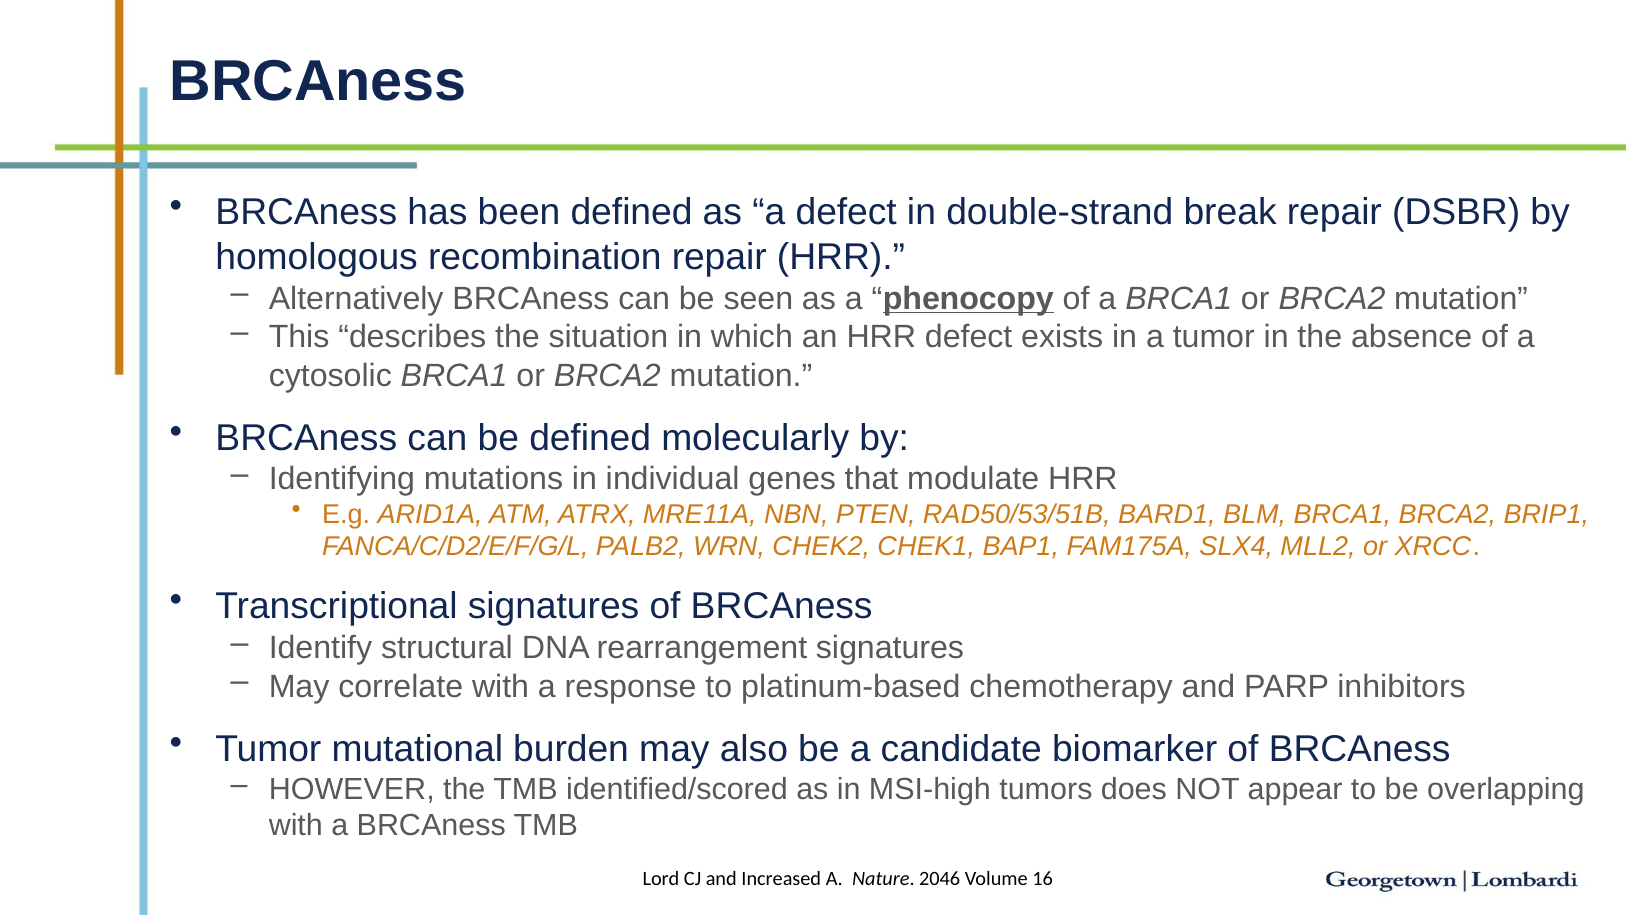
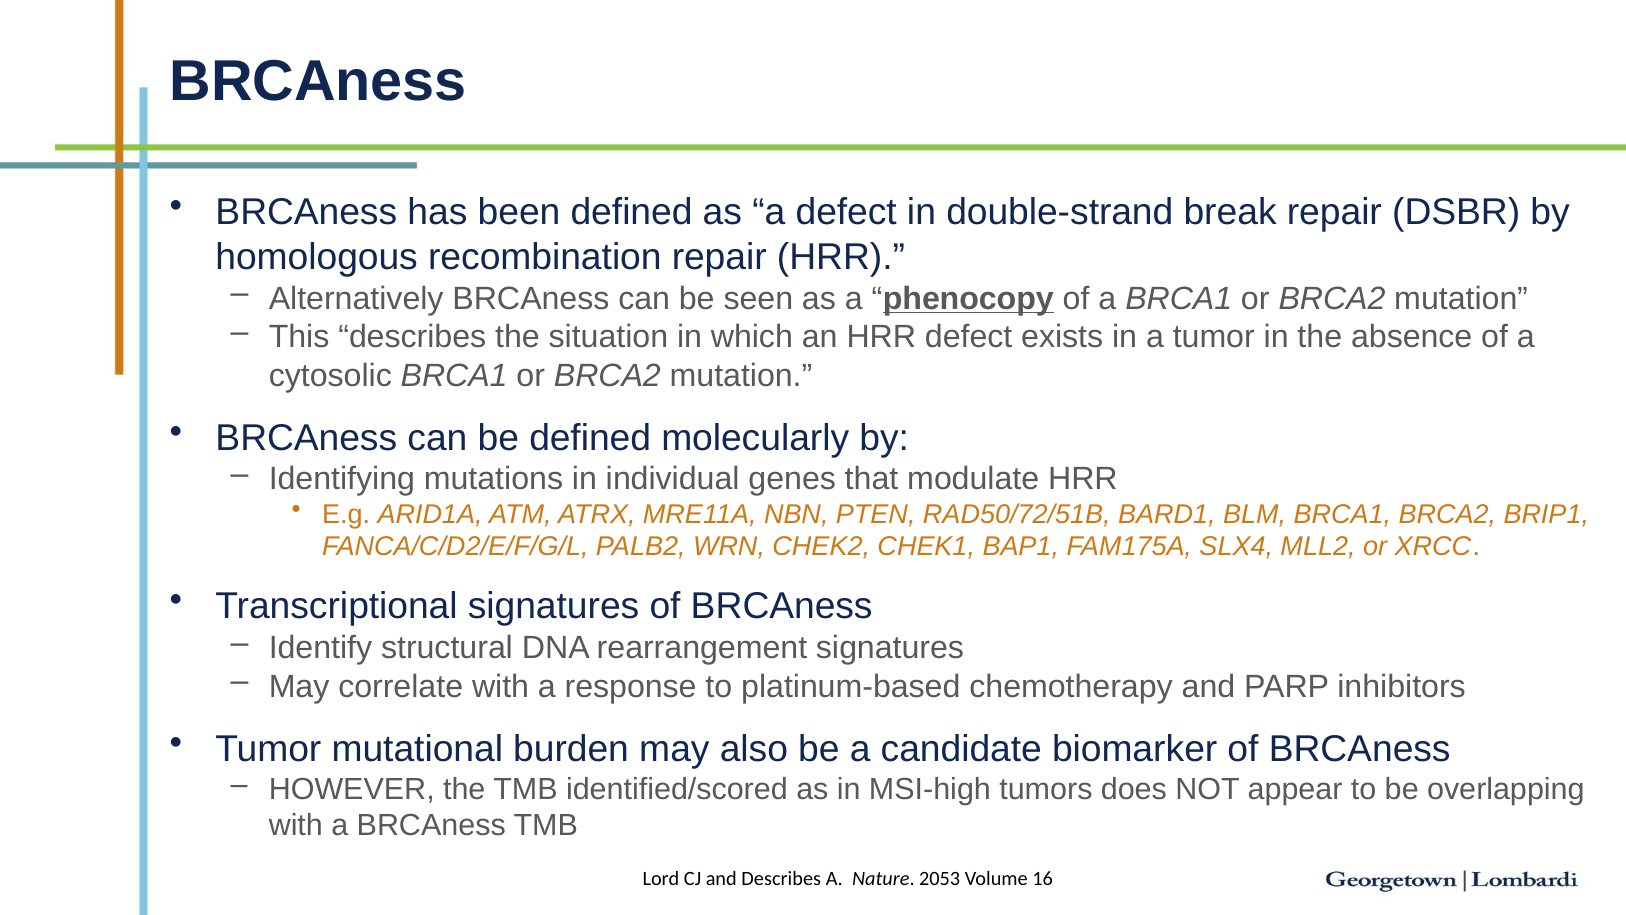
RAD50/53/51B: RAD50/53/51B -> RAD50/72/51B (1017, 514)
and Increased: Increased -> Describes (781, 878)
2046: 2046 -> 2053 (940, 878)
